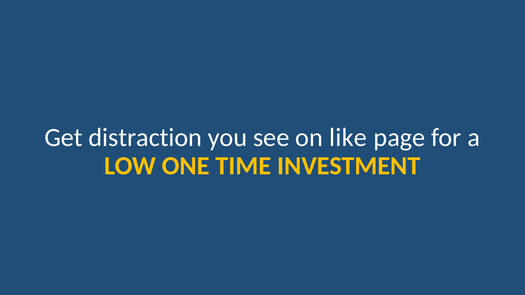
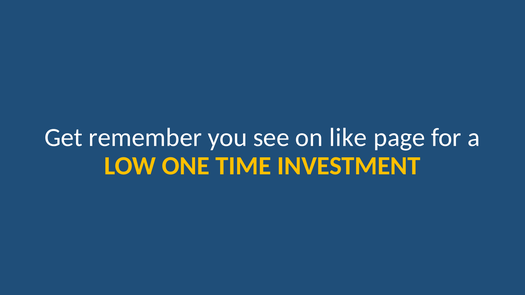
distraction: distraction -> remember (145, 138)
